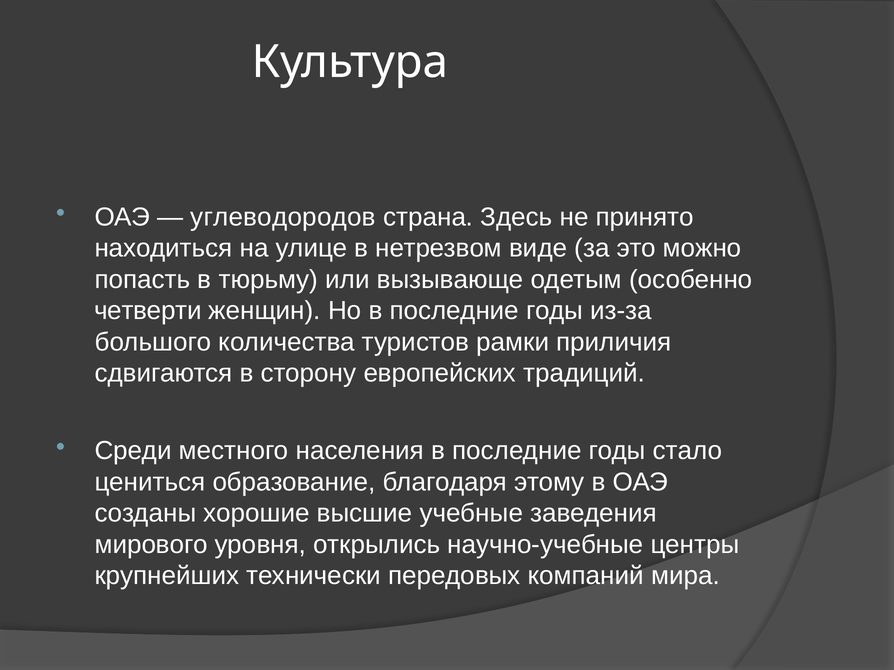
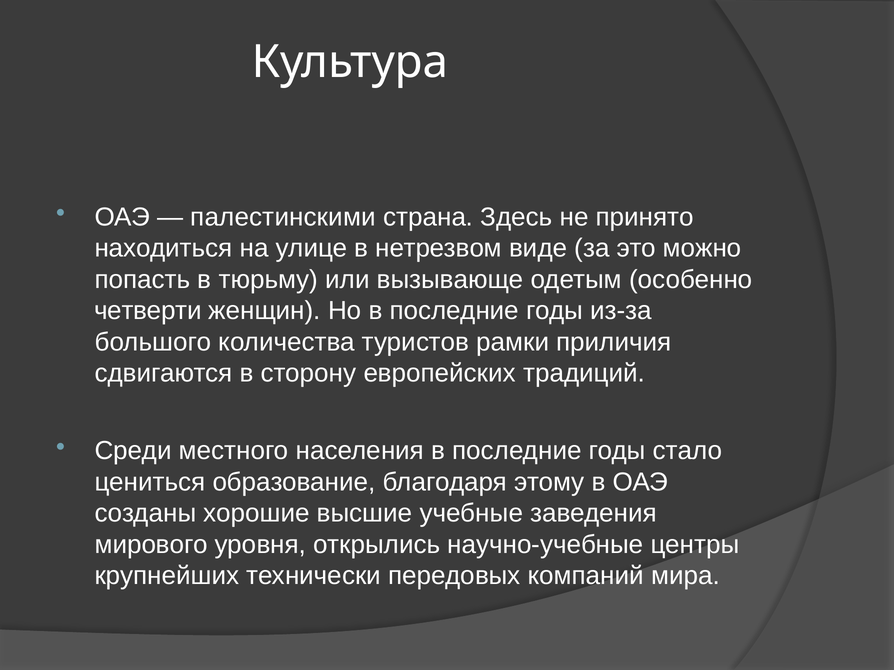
углеводородов: углеводородов -> палестинскими (283, 217)
